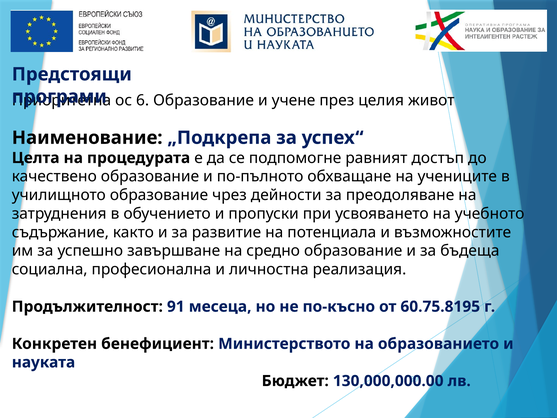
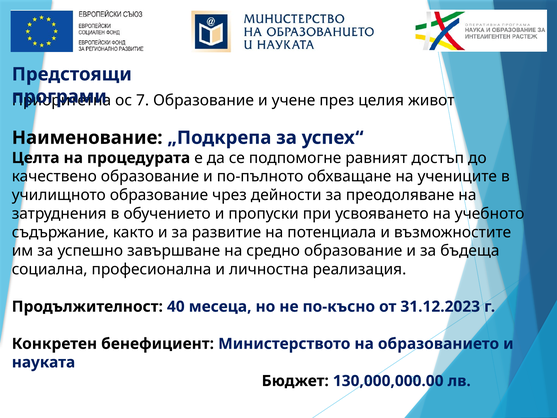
6: 6 -> 7 (143, 100)
91: 91 -> 40 (176, 306)
60.75.8195: 60.75.8195 -> 31.12.2023 (440, 306)
